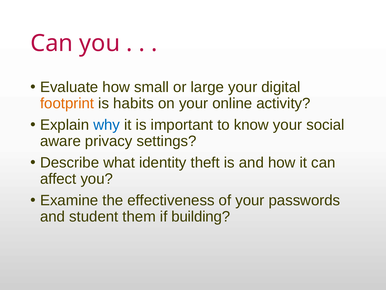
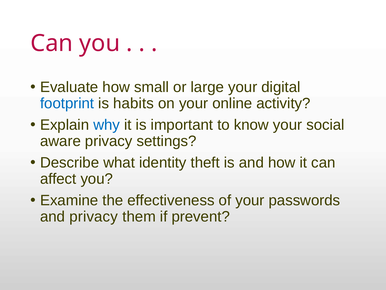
footprint colour: orange -> blue (67, 103)
and student: student -> privacy (94, 216)
building: building -> prevent (201, 216)
